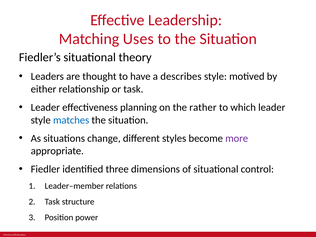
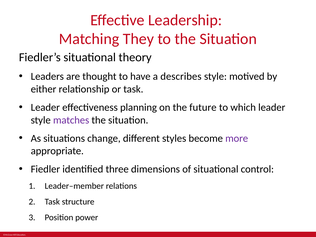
Uses: Uses -> They (138, 39)
rather: rather -> future (203, 107)
matches colour: blue -> purple (71, 120)
